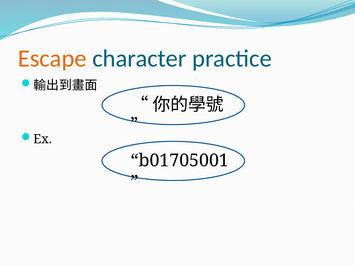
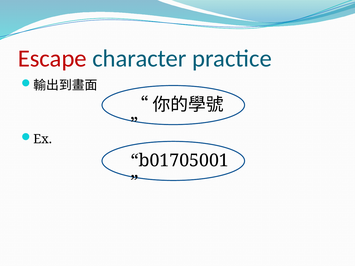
Escape colour: orange -> red (52, 59)
